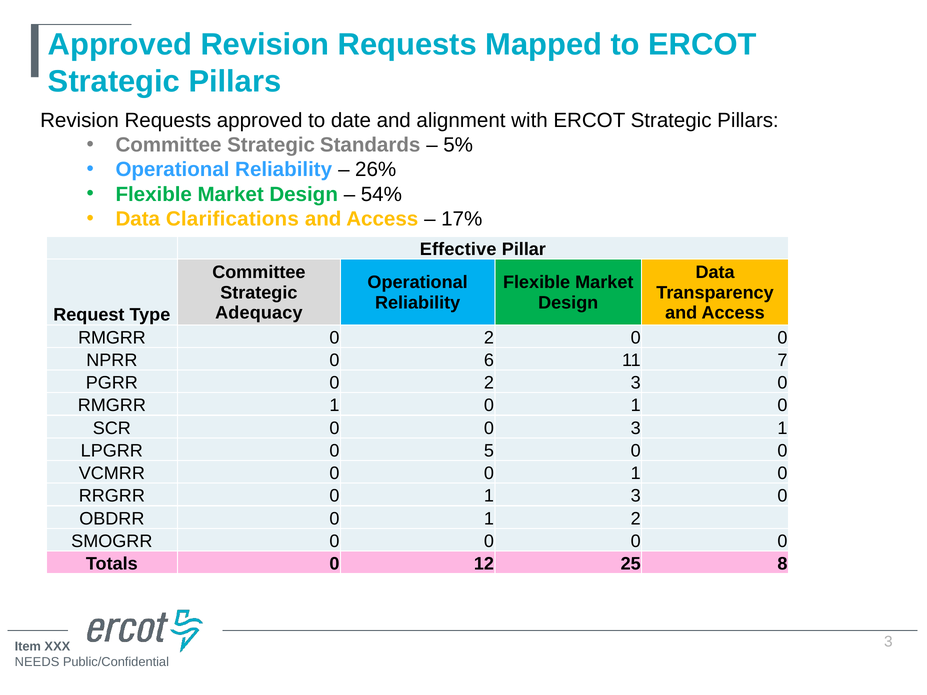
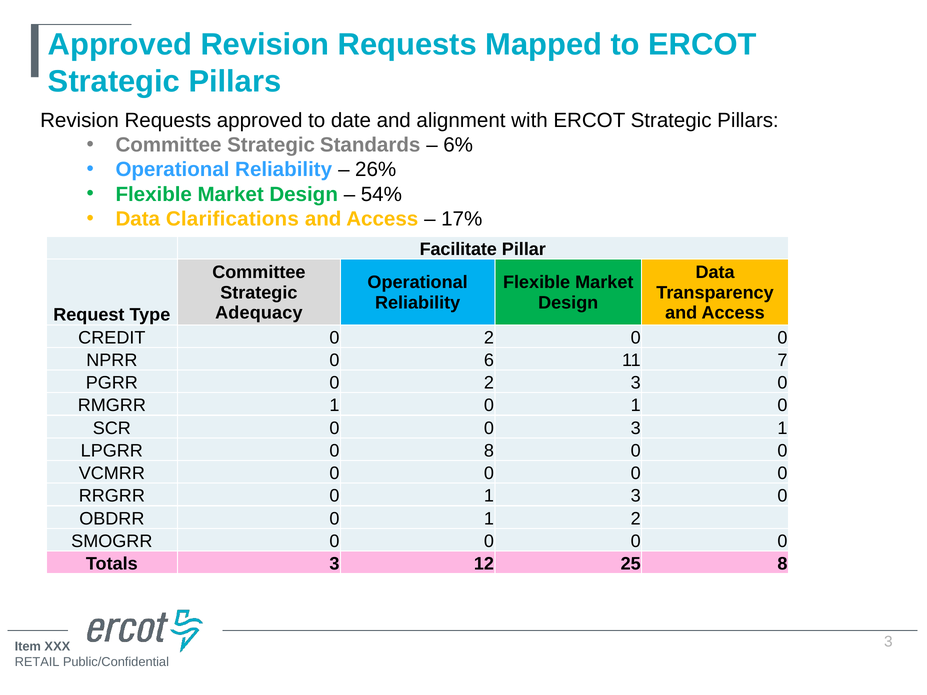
5%: 5% -> 6% (458, 145)
Effective: Effective -> Facilitate (458, 249)
RMGRR: RMGRR -> CREDIT (112, 338)
0 5: 5 -> 8 (489, 451)
VCMRR 0 0 1: 1 -> 0 (636, 473)
Totals 0: 0 -> 3 (334, 564)
NEEDS: NEEDS -> RETAIL (37, 662)
